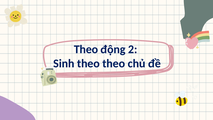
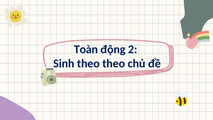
Theo: Theo -> Toàn (86, 49)
